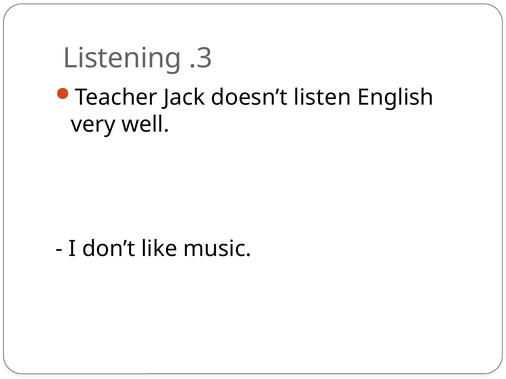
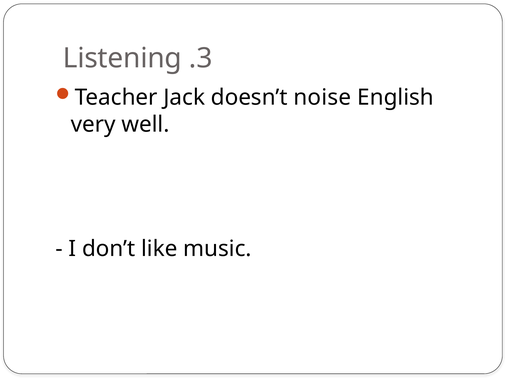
listen: listen -> noise (322, 98)
